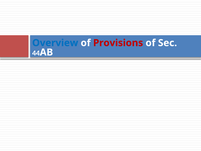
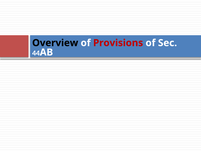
Overview colour: blue -> black (55, 43)
